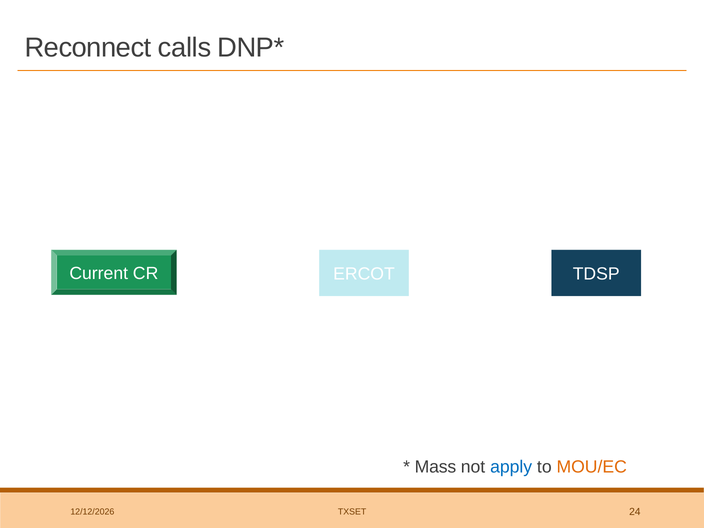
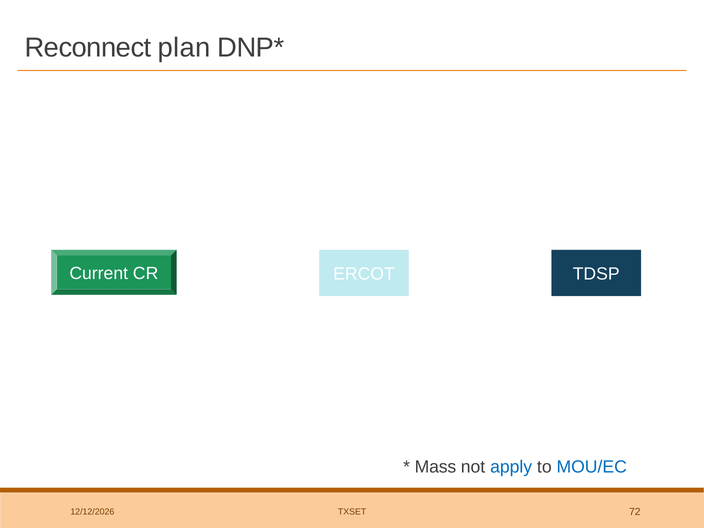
calls: calls -> plan (184, 48)
MOU/EC colour: orange -> blue (592, 467)
24: 24 -> 72 (635, 512)
